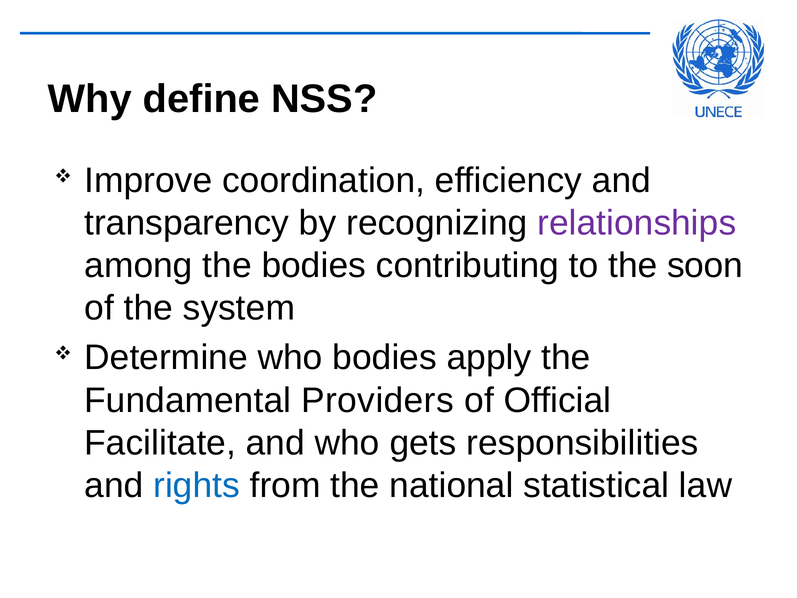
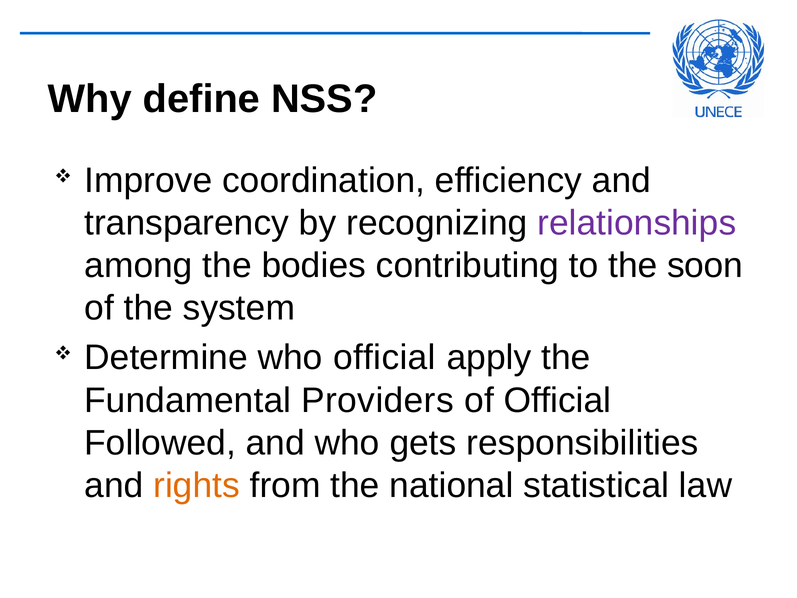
who bodies: bodies -> official (384, 358)
Facilitate: Facilitate -> Followed (160, 443)
rights colour: blue -> orange (197, 485)
